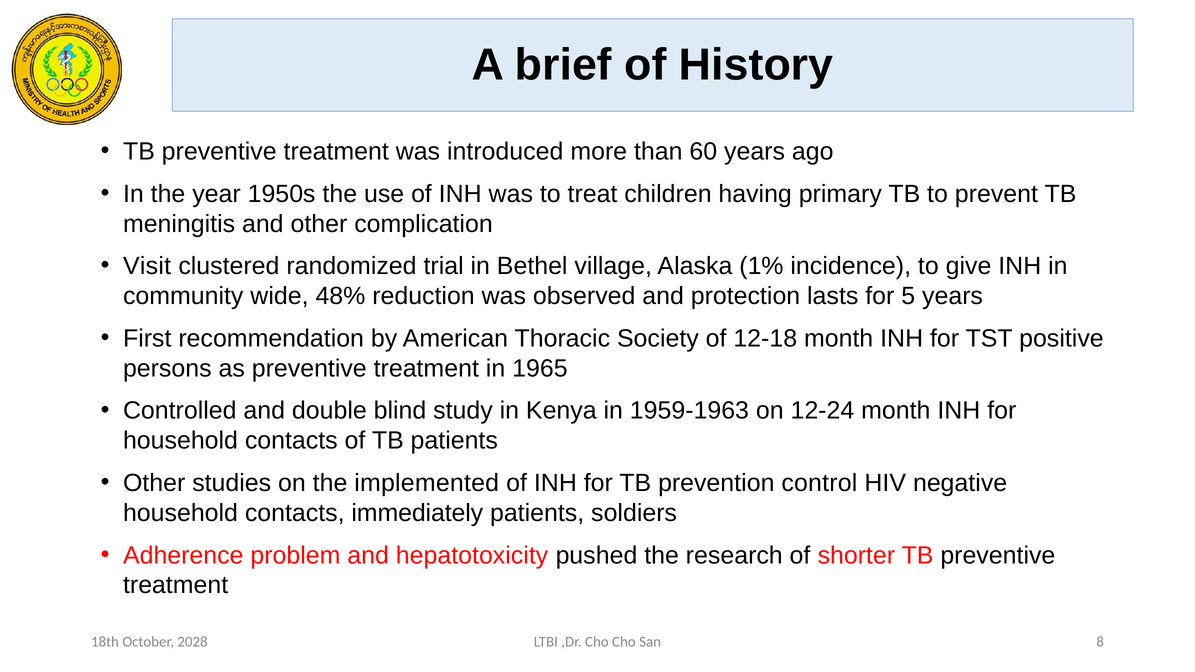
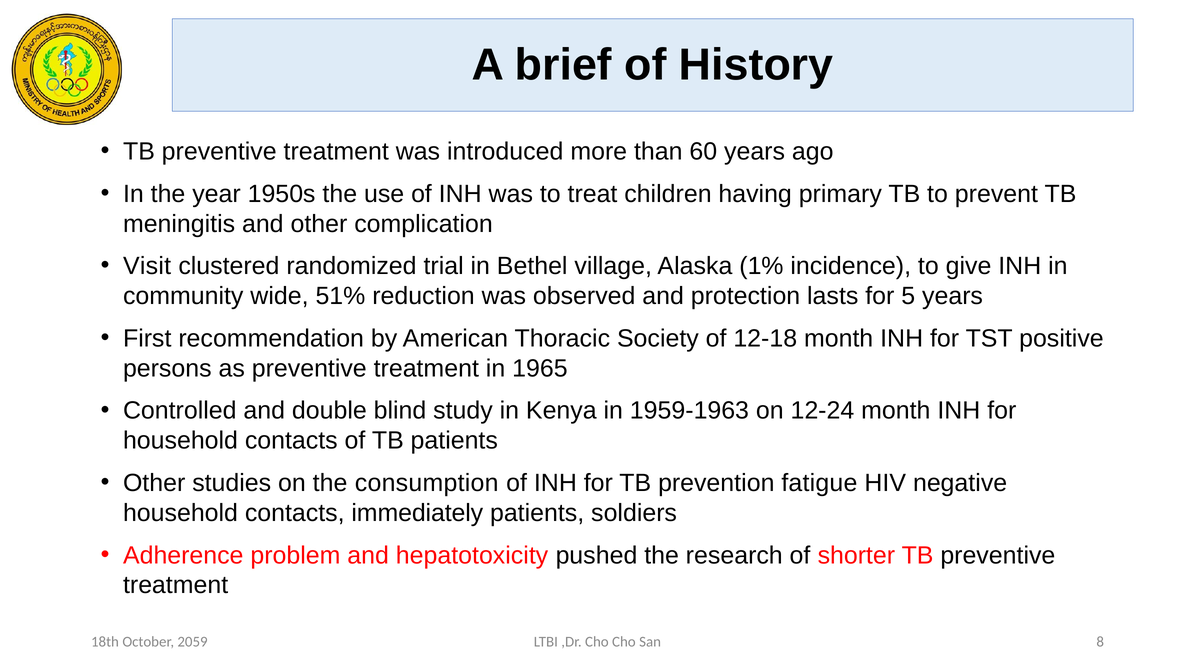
48%: 48% -> 51% (340, 296)
implemented: implemented -> consumption (427, 483)
control: control -> fatigue (819, 483)
2028: 2028 -> 2059 (193, 642)
